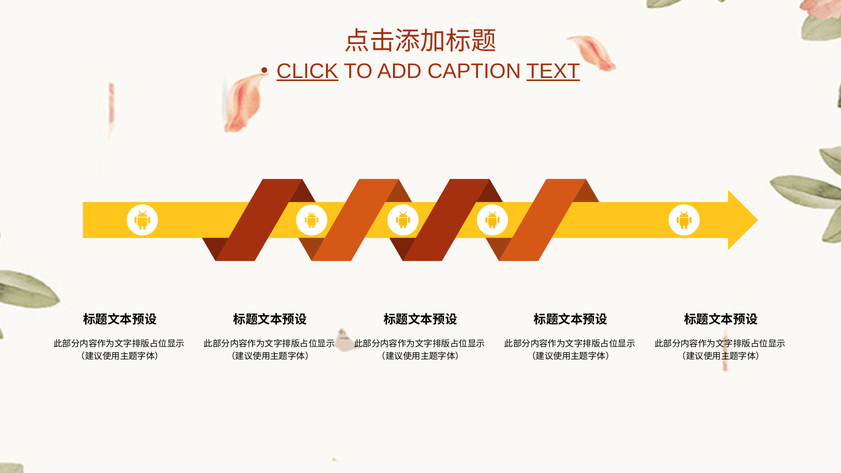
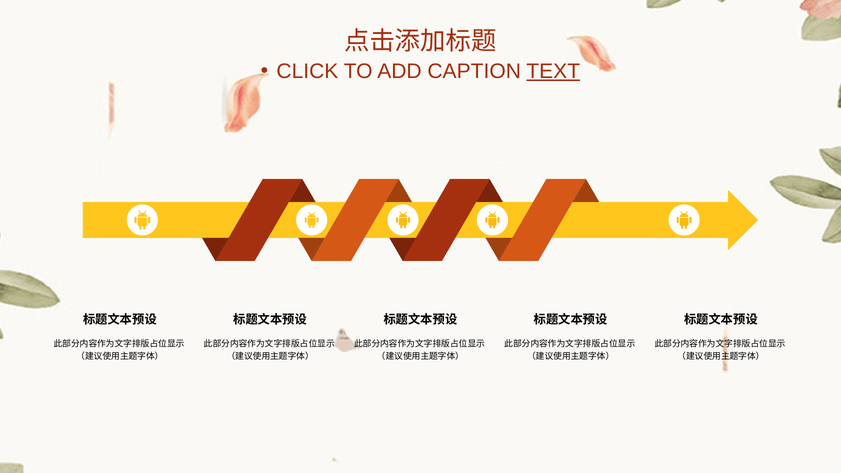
CLICK underline: present -> none (307, 71)
